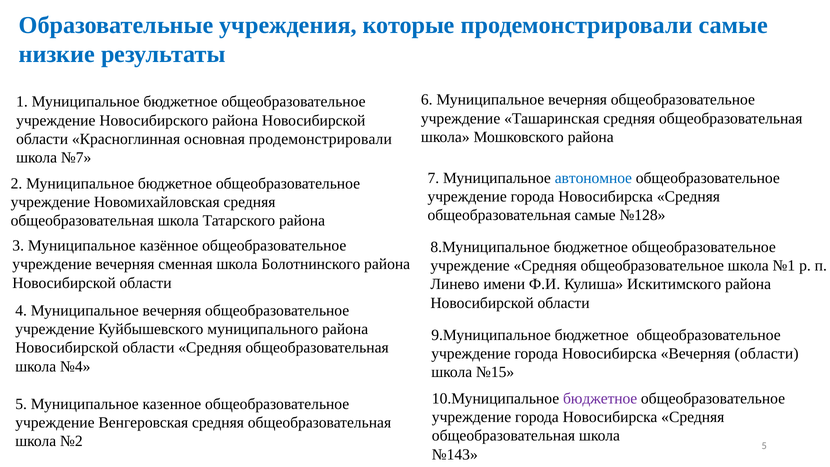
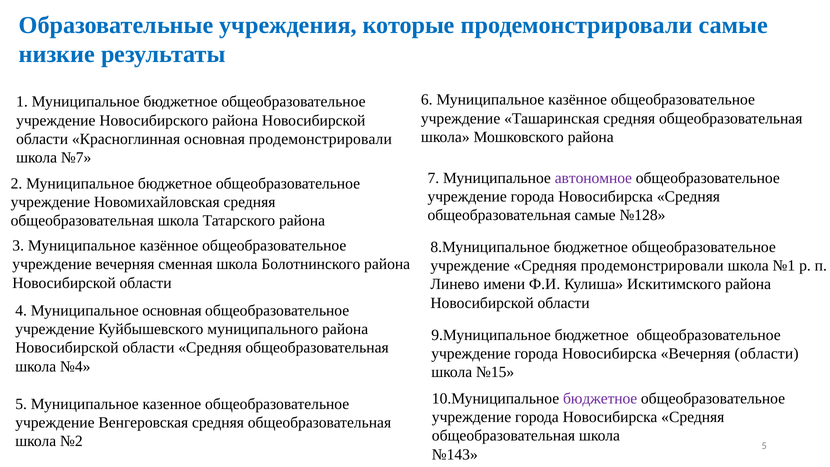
6 Муниципальное вечерняя: вечерняя -> казённое (578, 100)
автономное colour: blue -> purple (593, 178)
Средняя общеобразовательное: общеобразовательное -> продемонстрировали (652, 266)
4 Муниципальное вечерняя: вечерняя -> основная (172, 310)
